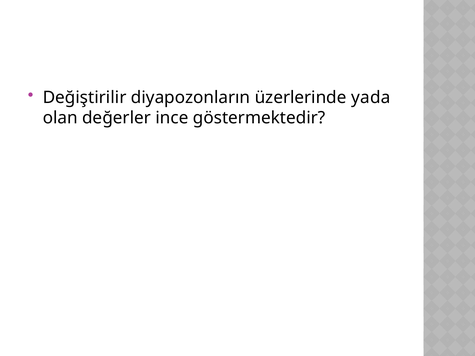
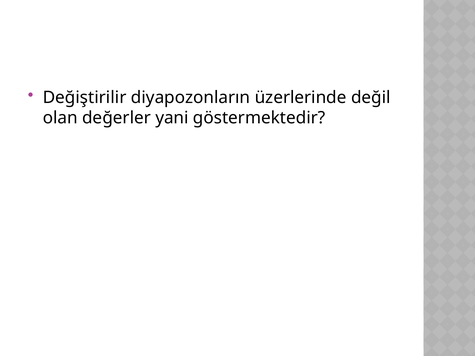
yada: yada -> değil (371, 97)
ince: ince -> yani (172, 118)
